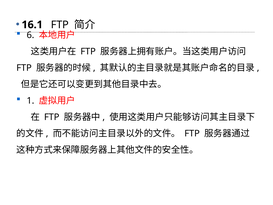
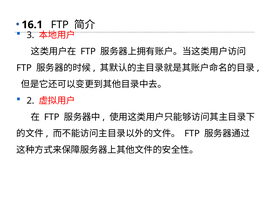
6: 6 -> 3 (30, 35)
1: 1 -> 2 (30, 101)
